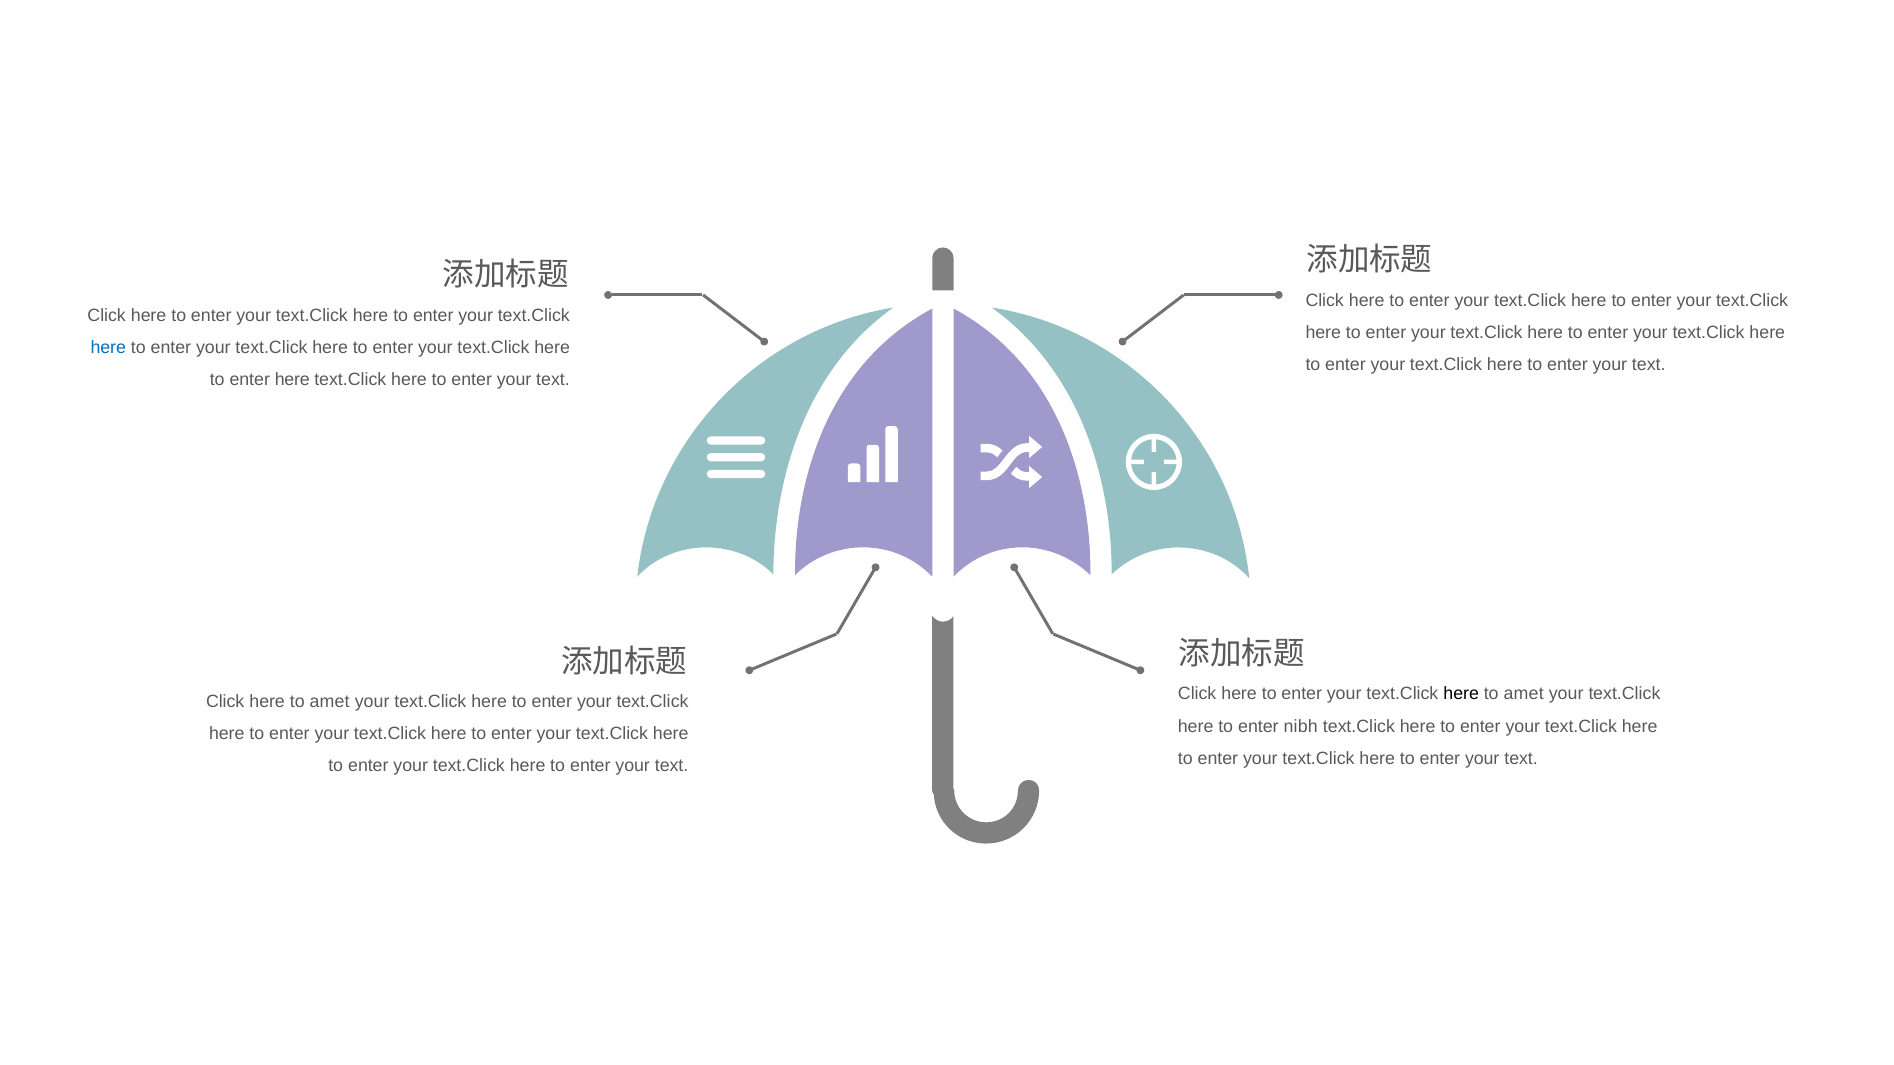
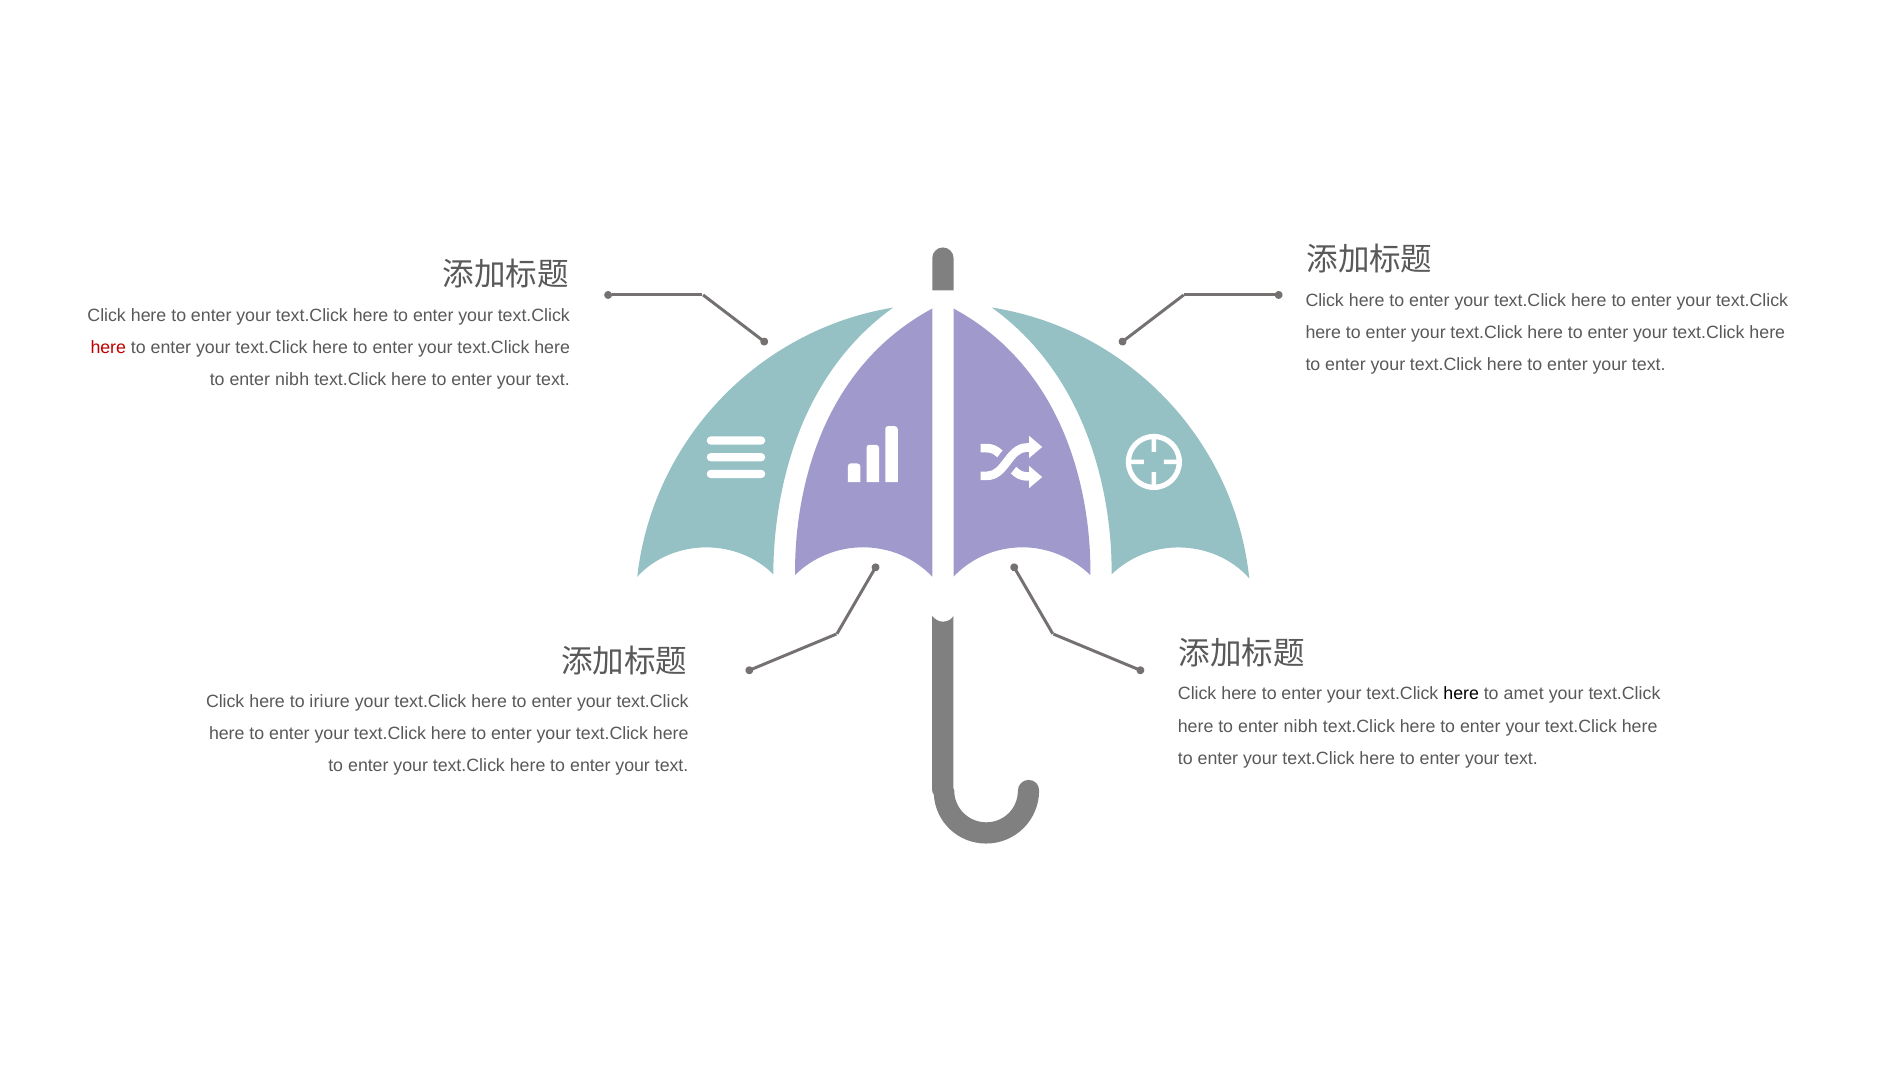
here colour: blue -> red (108, 348)
here: here -> nibh (292, 380)
Click here to amet: amet -> iriure (330, 702)
